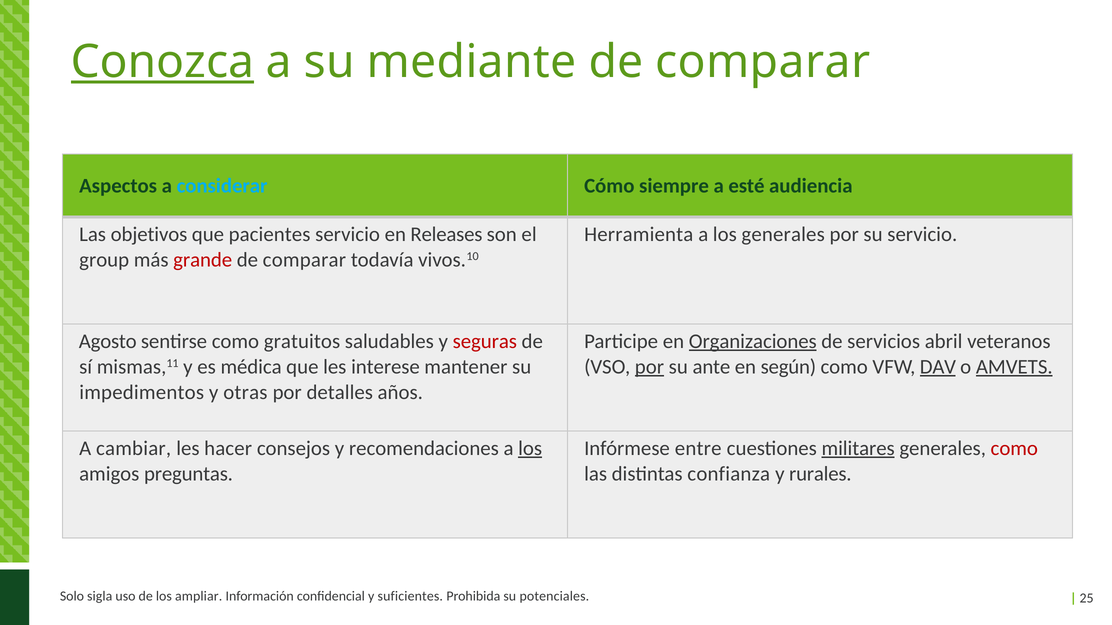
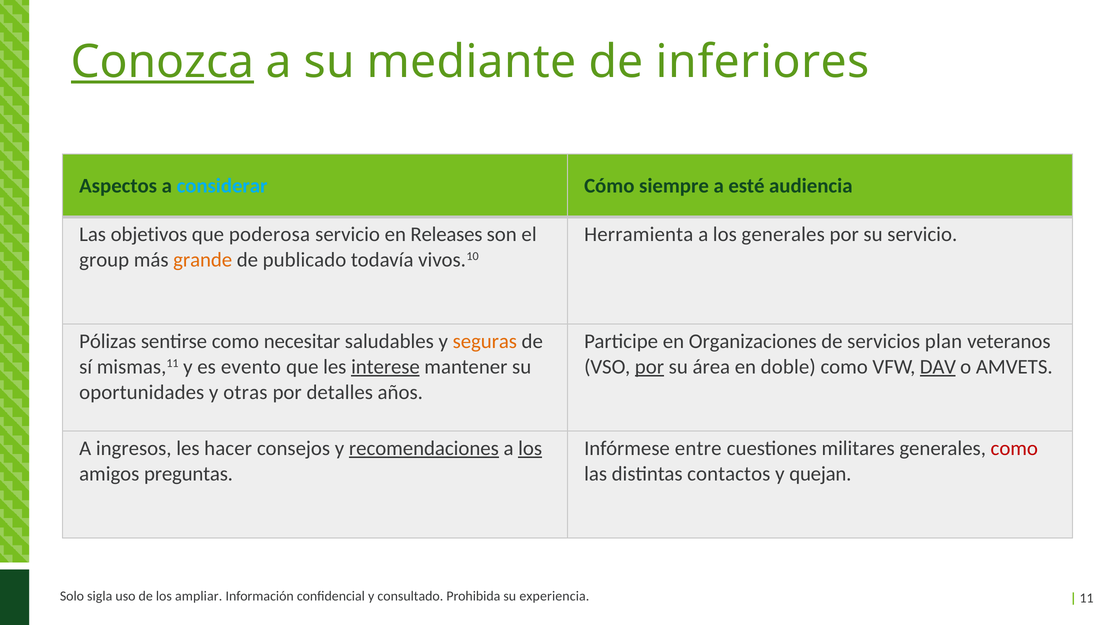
comparar: comparar -> inferiores (763, 62)
pacientes: pacientes -> poderosa (269, 235)
grande colour: red -> orange (203, 260)
comparar: comparar -> publicado (304, 260)
Agosto: Agosto -> Pólizas (108, 342)
gratuitos: gratuitos -> necesitar (302, 342)
seguras colour: red -> orange (485, 342)
Organizaciones underline: present -> none (753, 342)
abril: abril -> plan (944, 342)
médica: médica -> evento (251, 367)
interese underline: none -> present (385, 367)
ante: ante -> área (711, 367)
según: según -> doble (788, 367)
AMVETS underline: present -> none (1014, 367)
impedimentos: impedimentos -> oportunidades (142, 392)
cambiar: cambiar -> ingresos (134, 449)
recomendaciones underline: none -> present (424, 449)
militares underline: present -> none (858, 449)
confianza: confianza -> contactos (729, 474)
rurales: rurales -> quejan (820, 474)
suficientes: suficientes -> consultado (410, 597)
potenciales: potenciales -> experiencia (554, 597)
25: 25 -> 11 (1087, 599)
